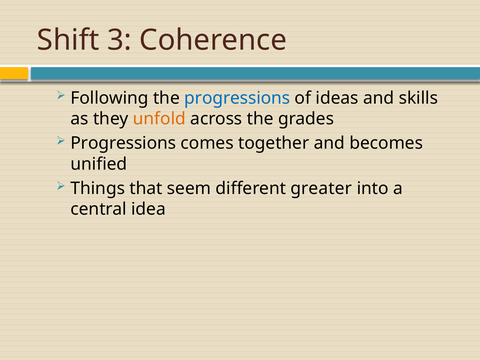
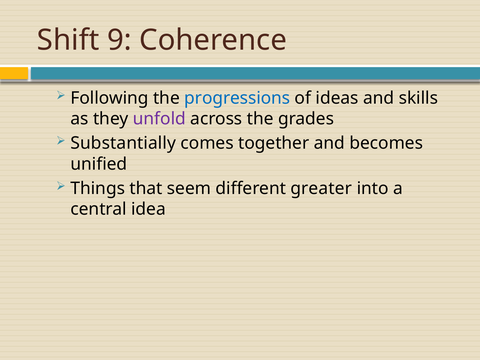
3: 3 -> 9 (119, 40)
unfold colour: orange -> purple (159, 119)
Progressions: Progressions -> Substantially (123, 143)
